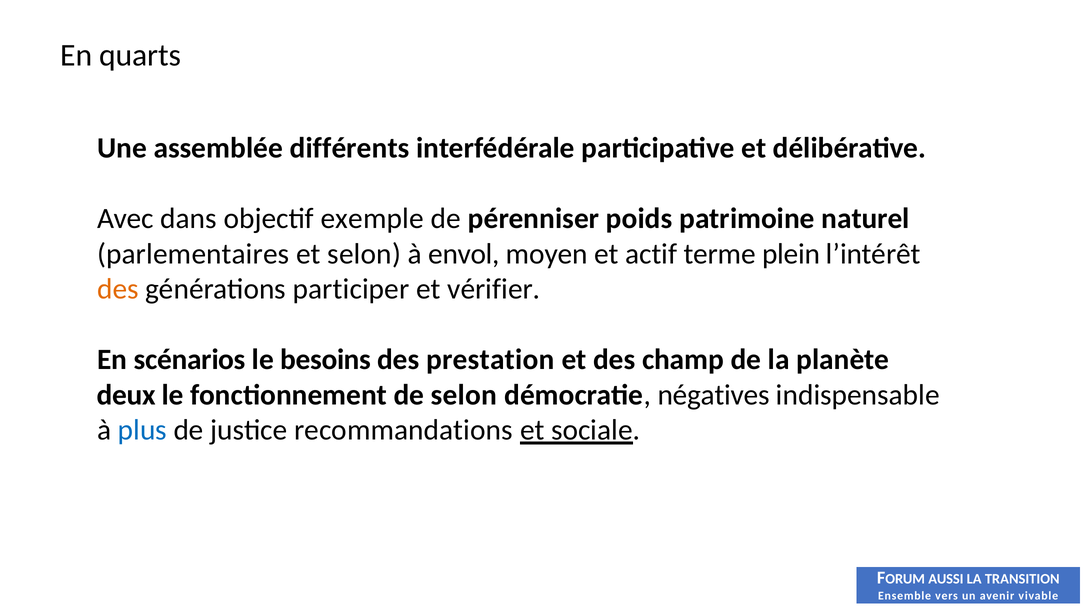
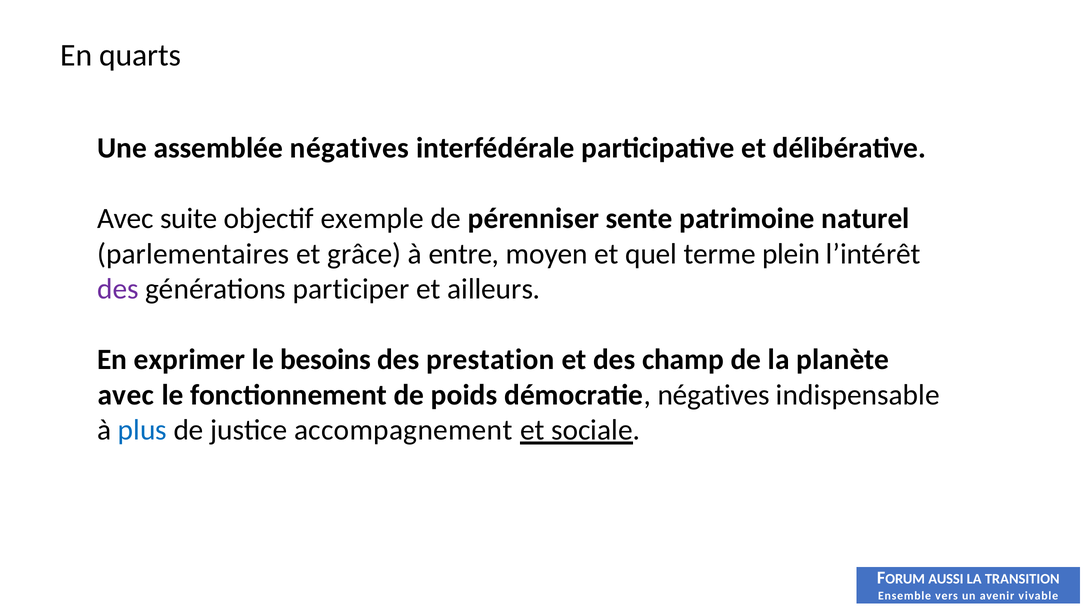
assemblée différents: différents -> négatives (350, 148)
dans: dans -> suite (189, 219)
poids: poids -> sente (639, 219)
et selon: selon -> grâce (364, 254)
envol: envol -> entre (464, 254)
actif: actif -> quel (651, 254)
des colour: orange -> purple (118, 289)
vérifier: vérifier -> ailleurs (494, 289)
scénarios: scénarios -> exprimer (190, 360)
deux: deux -> avec (126, 395)
de selon: selon -> poids (464, 395)
recommandations: recommandations -> accompagnement (403, 430)
